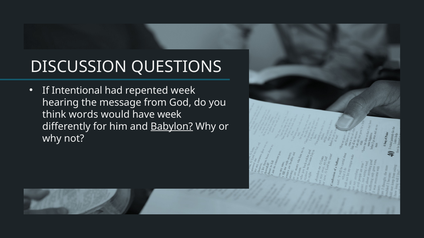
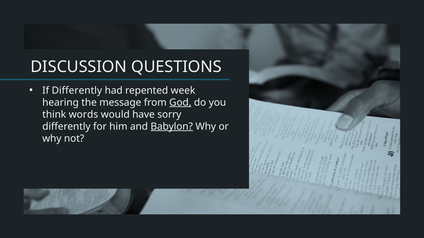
If Intentional: Intentional -> Differently (77, 91)
God underline: none -> present (180, 103)
have week: week -> sorry (169, 115)
